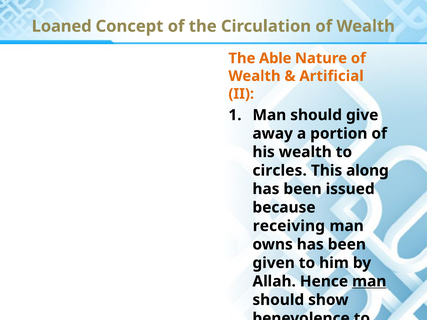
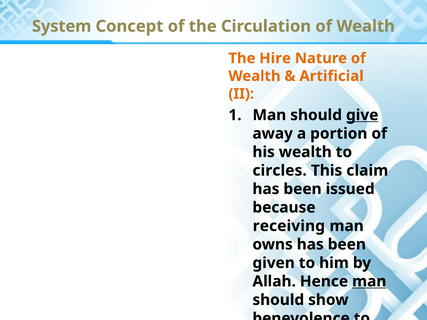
Loaned: Loaned -> System (62, 26)
Able: Able -> Hire (275, 58)
give underline: none -> present (362, 115)
along: along -> claim (367, 171)
